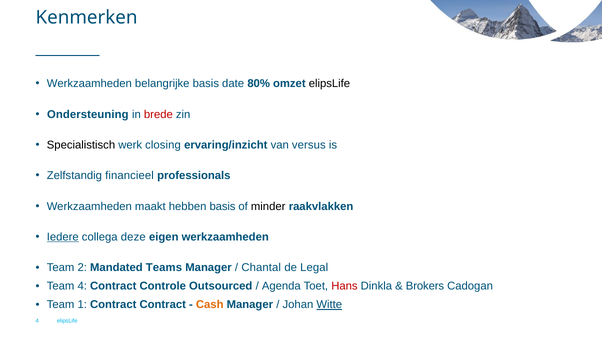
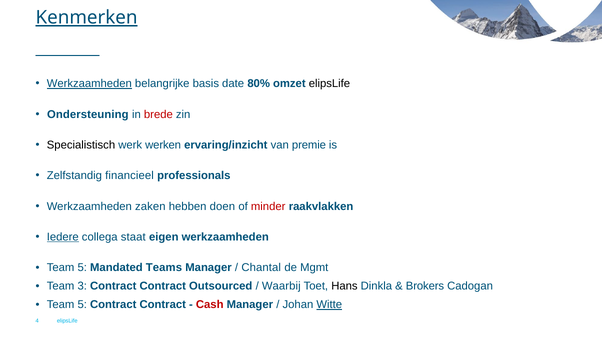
Kenmerken underline: none -> present (87, 18)
Werkzaamheden underline: none -> present (89, 84)
closing: closing -> werken (163, 145)
versus: versus -> premie (309, 145)
maakt: maakt -> zaken (150, 206)
hebben basis: basis -> doen (222, 206)
minder colour: black -> red (268, 206)
deze: deze -> staat (133, 237)
2: 2 -> 5 (82, 267)
Legal: Legal -> Mgmt (314, 267)
Team 4: 4 -> 3 (82, 286)
Controle: Controle -> Contract (163, 286)
Agenda: Agenda -> Waarbij (281, 286)
Hans colour: red -> black (344, 286)
1: 1 -> 5 (82, 304)
Cash colour: orange -> red (210, 304)
